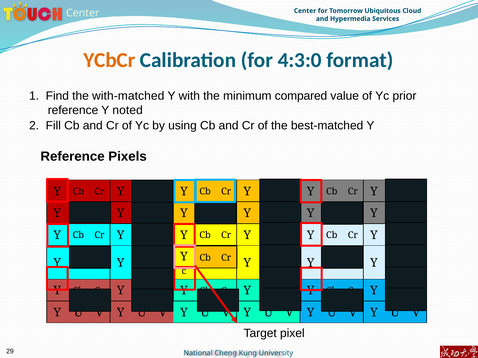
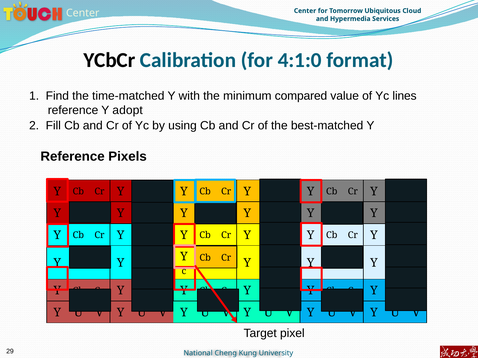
YCbCr colour: orange -> black (109, 60)
4:3:0: 4:3:0 -> 4:1:0 (300, 60)
with-matched: with-matched -> time-matched (128, 96)
prior: prior -> lines (405, 96)
noted: noted -> adopt (128, 110)
